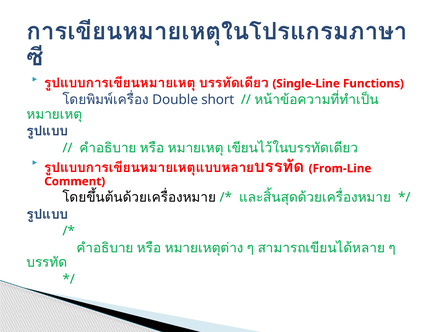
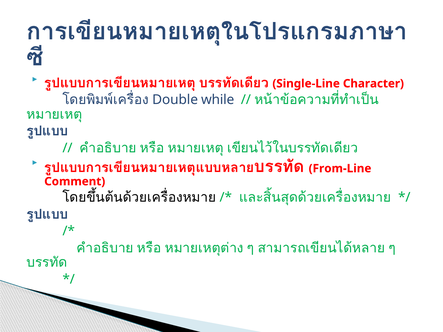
Functions: Functions -> Character (373, 84)
short: short -> while (218, 100)
